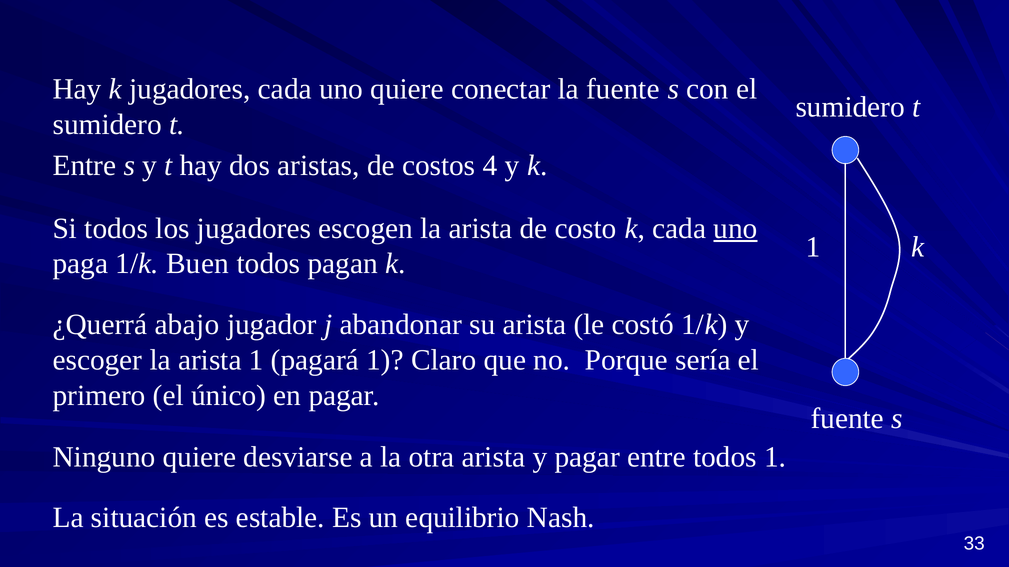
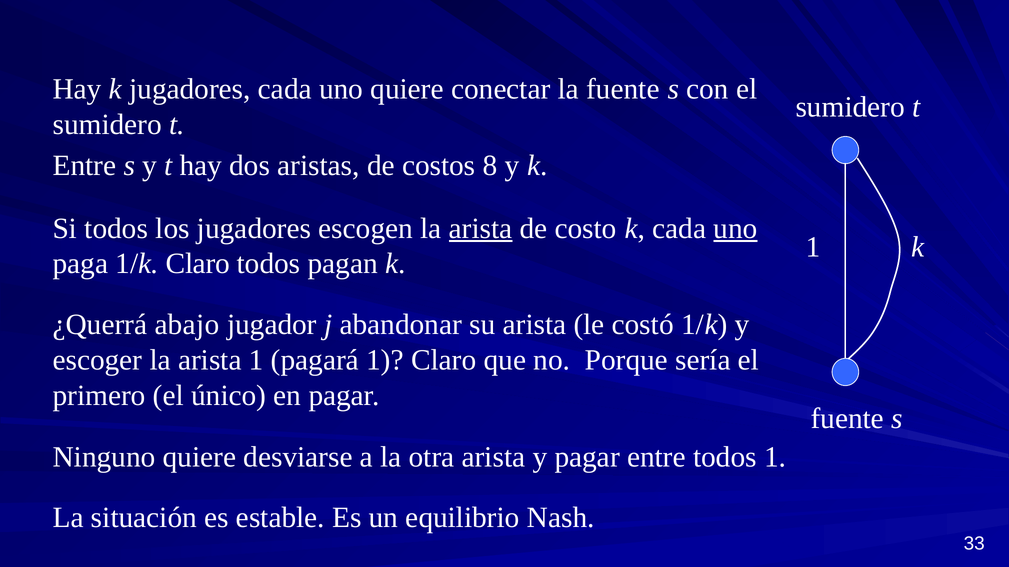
4: 4 -> 8 (490, 166)
arista underline: none -> present (481, 229)
1/k Buen: Buen -> Claro (198, 264)
